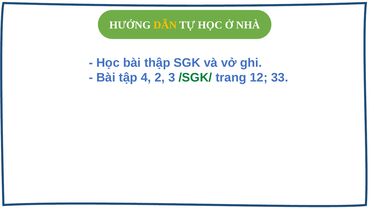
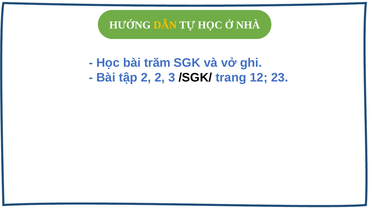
thập: thập -> trăm (157, 63)
tập 4: 4 -> 2 (146, 78)
/SGK/ colour: green -> black (195, 78)
33: 33 -> 23 (280, 78)
